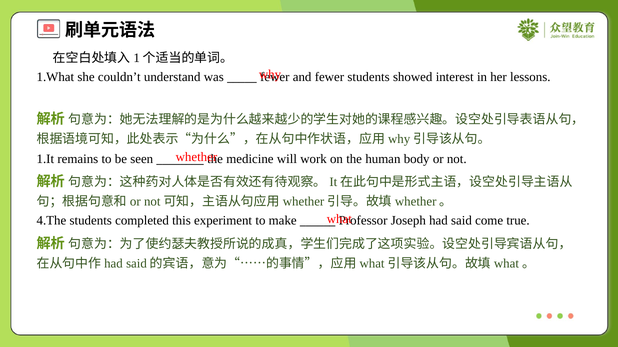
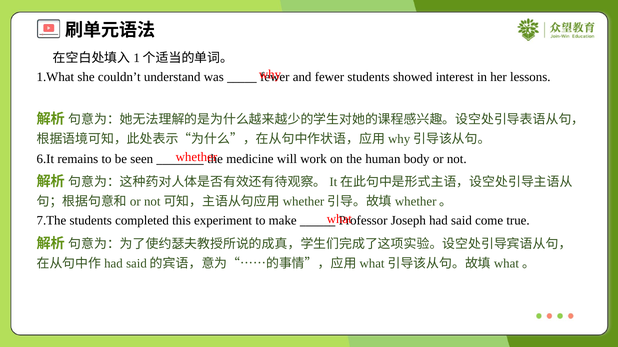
1.It: 1.It -> 6.It (45, 159)
4.The: 4.The -> 7.The (51, 221)
